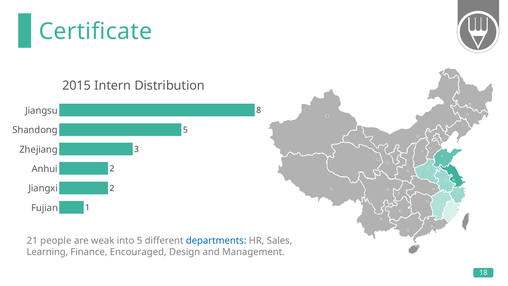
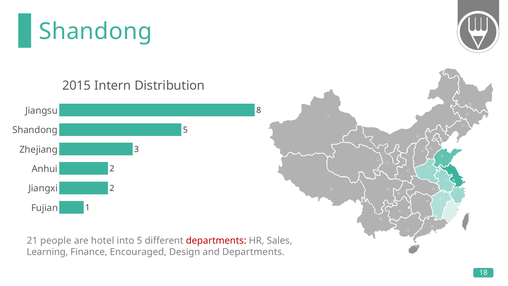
Certificate: Certificate -> Shandong (95, 31)
weak: weak -> hotel (103, 240)
departments colour: blue -> red (216, 240)
and Management: Management -> Departments (253, 252)
